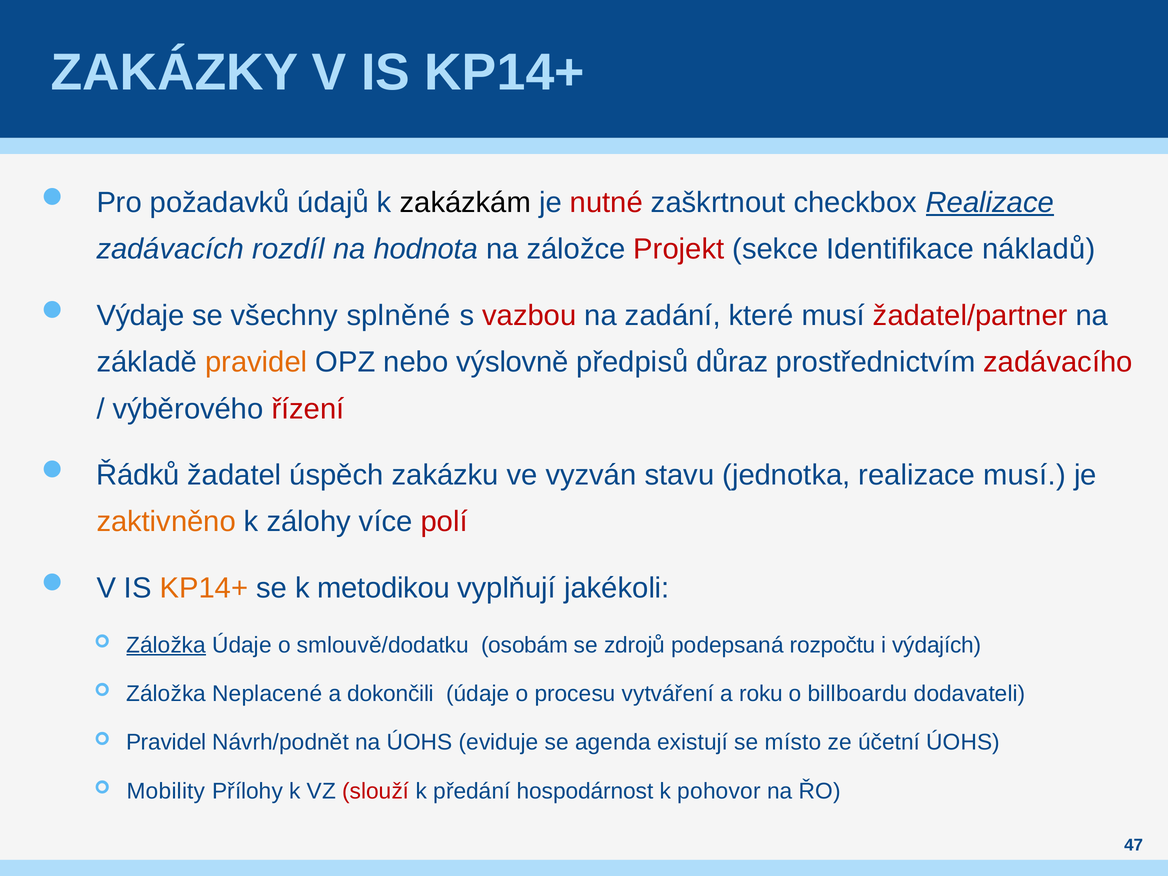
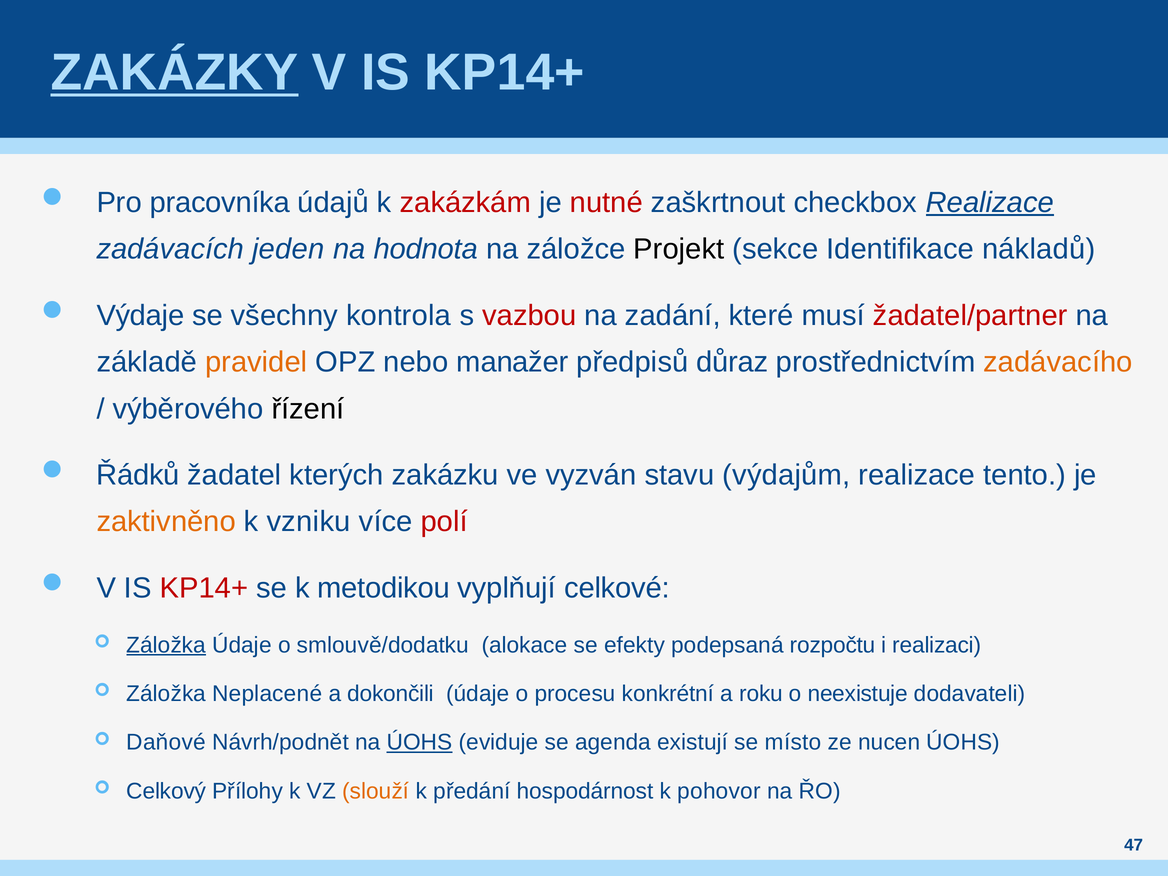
ZAKÁZKY underline: none -> present (175, 73)
požadavků: požadavků -> pracovníka (220, 202)
zakázkám colour: black -> red (465, 202)
rozdíl: rozdíl -> jeden (288, 249)
Projekt colour: red -> black (679, 249)
splněné: splněné -> kontrola (399, 315)
výslovně: výslovně -> manažer (512, 362)
zadávacího colour: red -> orange (1058, 362)
řízení colour: red -> black (308, 409)
úspěch: úspěch -> kterých (336, 475)
jednotka: jednotka -> výdajům (786, 475)
realizace musí: musí -> tento (1025, 475)
zálohy: zálohy -> vzniku (309, 522)
KP14+ colour: orange -> red (204, 588)
jakékoli: jakékoli -> celkové (617, 588)
osobám: osobám -> alokace (525, 645)
zdrojů: zdrojů -> efekty (635, 645)
výdajích: výdajích -> realizaci (937, 645)
vytváření: vytváření -> konkrétní (668, 694)
billboardu: billboardu -> neexistuje (858, 694)
Pravidel: Pravidel -> Daňové (166, 742)
ÚOHS underline: none -> present (420, 742)
účetní: účetní -> nucen (889, 742)
Mobility: Mobility -> Celkový (166, 791)
slouží colour: red -> orange (376, 791)
